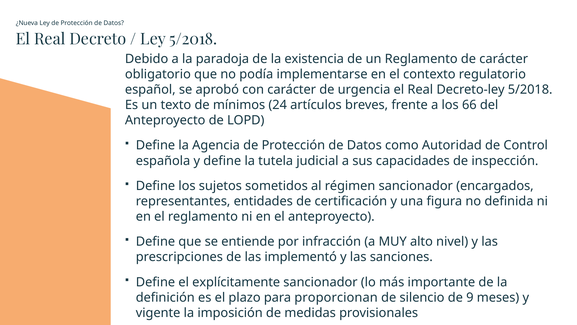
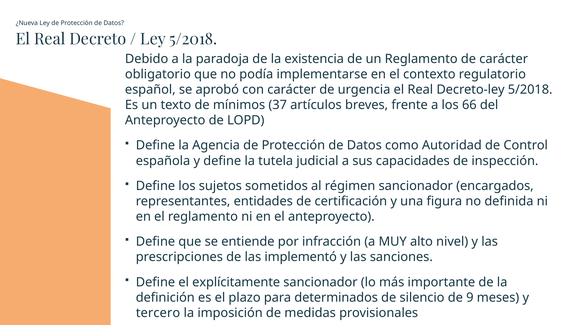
24: 24 -> 37 (278, 105)
proporcionan: proporcionan -> determinados (336, 297)
vigente: vigente -> tercero (158, 313)
